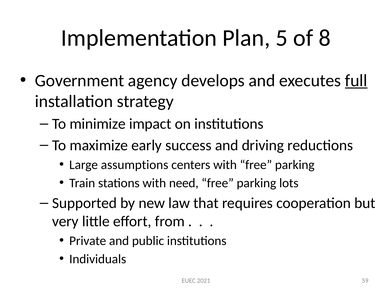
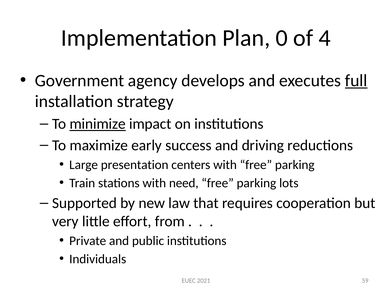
5: 5 -> 0 (282, 38)
8: 8 -> 4 (325, 38)
minimize underline: none -> present (98, 124)
assumptions: assumptions -> presentation (135, 165)
